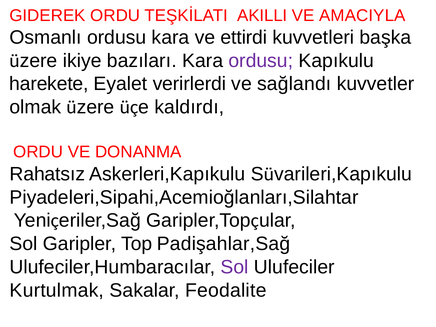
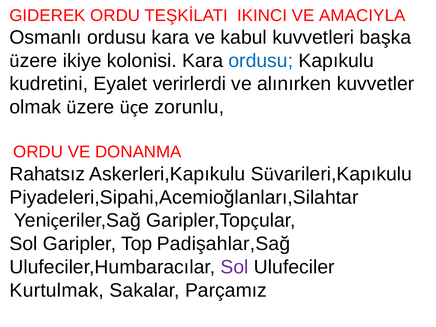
AKILLI: AKILLI -> IKINCI (262, 15)
ettirdi: ettirdi -> kabul (244, 37)
bazıları: bazıları -> kolonisi (142, 61)
ordusu colour: purple -> blue (261, 61)
harekete: harekete -> kudretini (49, 84)
sağlandı: sağlandı -> alınırken (294, 84)
kaldırdı: kaldırdı -> zorunlu (189, 107)
Feodalite: Feodalite -> Parçamız (226, 290)
